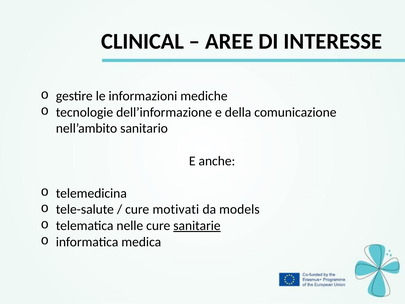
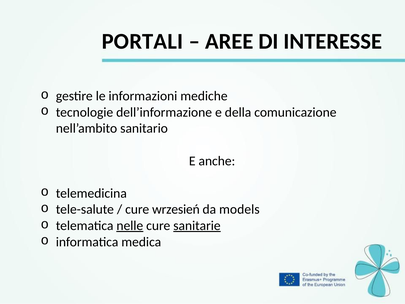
CLINICAL: CLINICAL -> PORTALI (142, 41)
motivati: motivati -> wrzesień (176, 209)
nelle underline: none -> present (130, 226)
